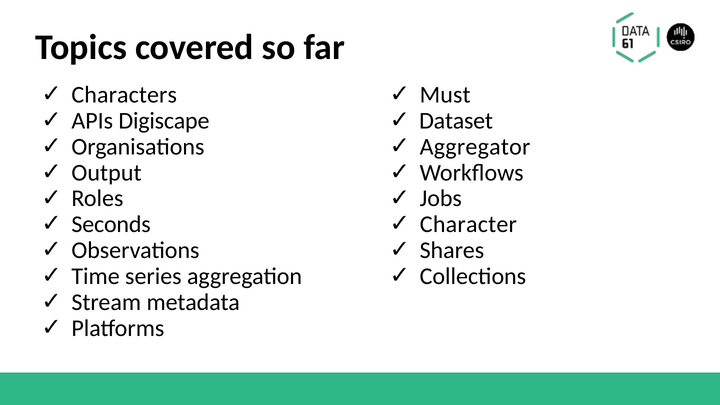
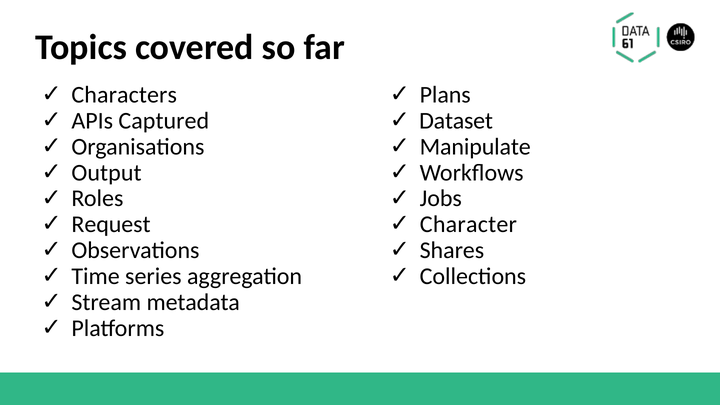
Must: Must -> Plans (445, 95)
Digiscape: Digiscape -> Captured (164, 121)
Aggregator: Aggregator -> Manipulate (475, 147)
Seconds: Seconds -> Request (111, 224)
